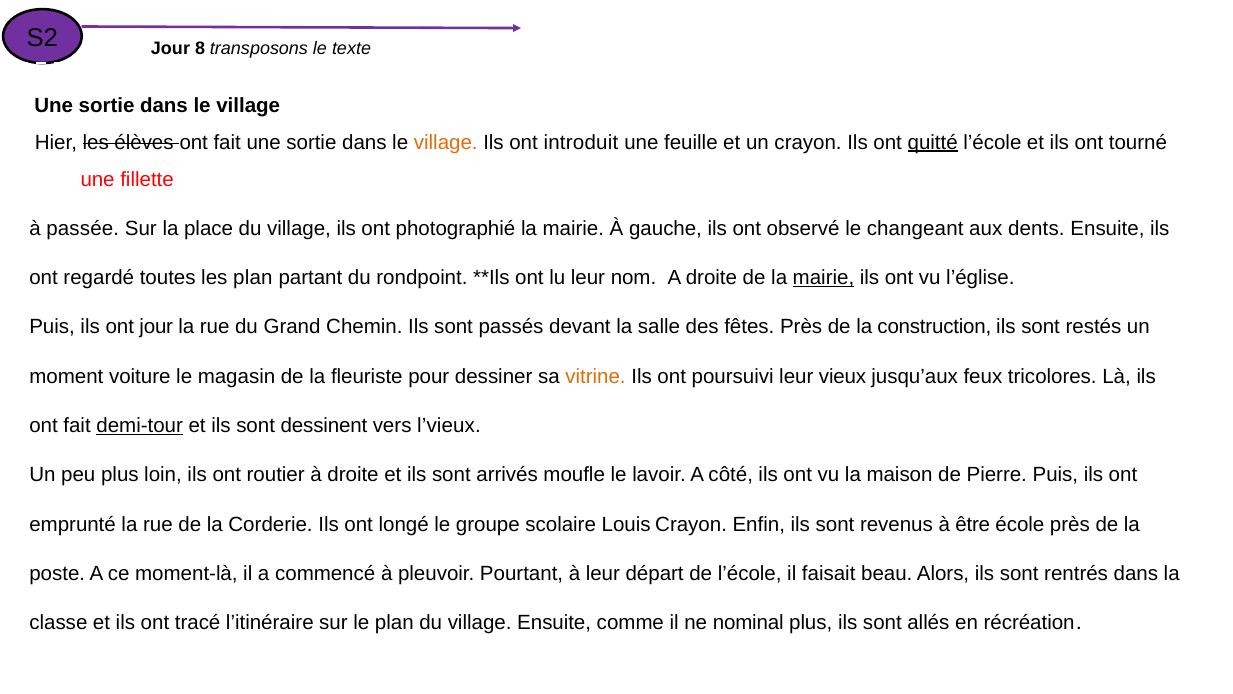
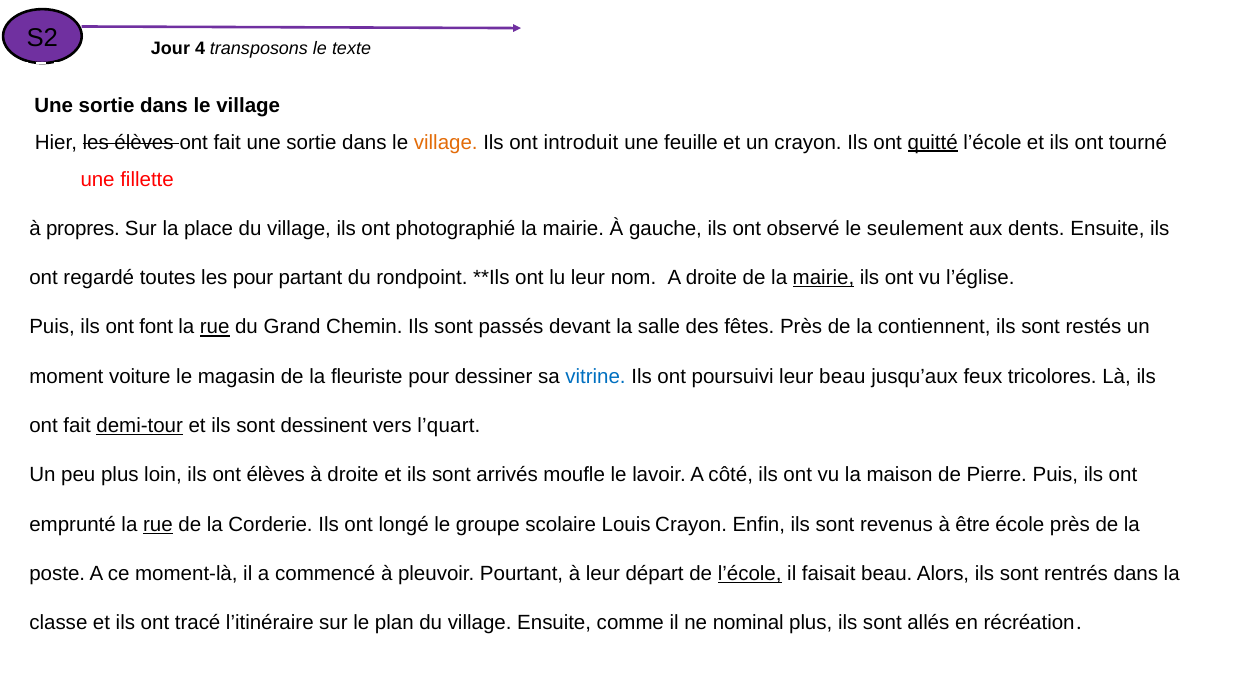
8: 8 -> 4 (200, 49)
passée: passée -> propres (83, 228)
changeant: changeant -> seulement (915, 228)
les plan: plan -> pour (253, 278)
ont jour: jour -> font (156, 327)
rue underline: none -> present (215, 327)
construction: construction -> contiennent (934, 327)
vitrine colour: orange -> blue (596, 376)
leur vieux: vieux -> beau (842, 376)
l’vieux: l’vieux -> l’quart (449, 426)
ont routier: routier -> élèves (276, 475)
rue underline: none -> present (158, 524)
l’école underline: none -> present (750, 573)
